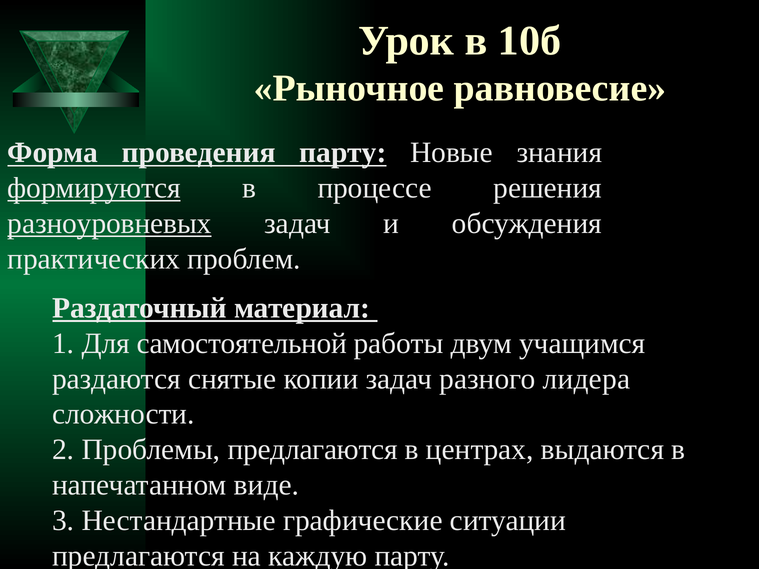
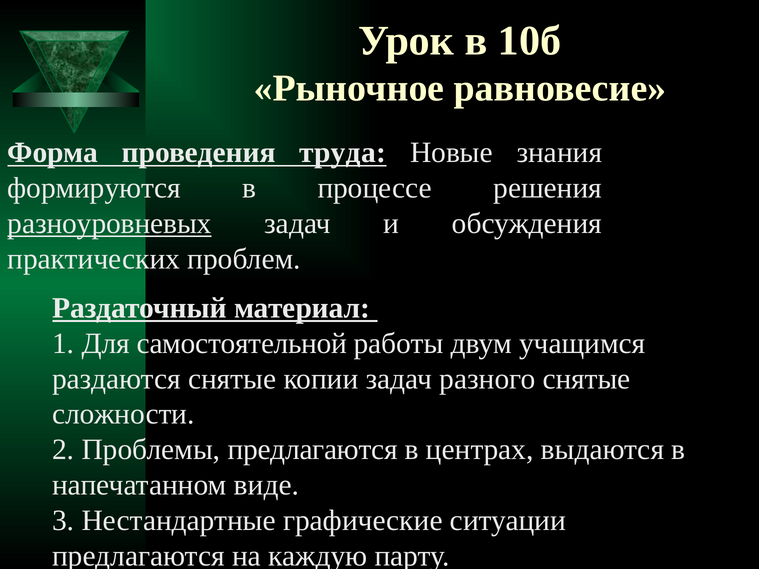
проведения парту: парту -> труда (343, 153)
формируются underline: present -> none (94, 188)
разного лидера: лидера -> снятые (587, 379)
